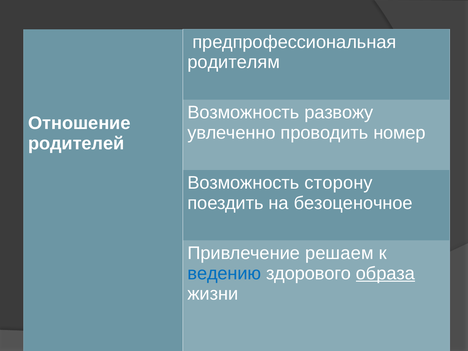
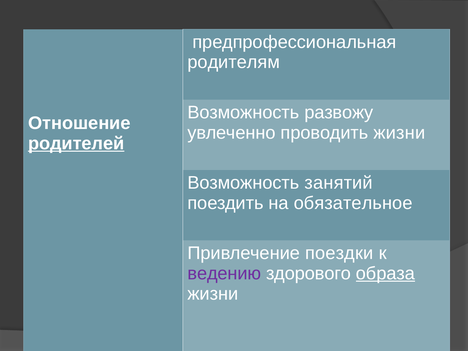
проводить номер: номер -> жизни (399, 133)
родителей underline: none -> present (76, 143)
сторону: сторону -> занятий (339, 183)
безоценочное: безоценочное -> обязательное (353, 203)
решаем: решаем -> поездки (339, 253)
ведению colour: blue -> purple (224, 273)
